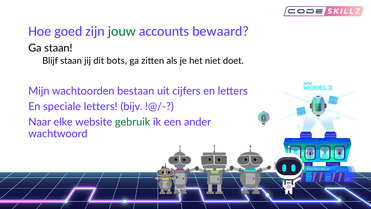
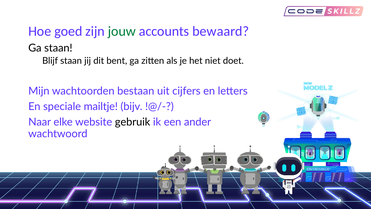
bots: bots -> bent (117, 61)
speciale letters: letters -> mailtje (101, 106)
gebruik colour: green -> black (133, 122)
